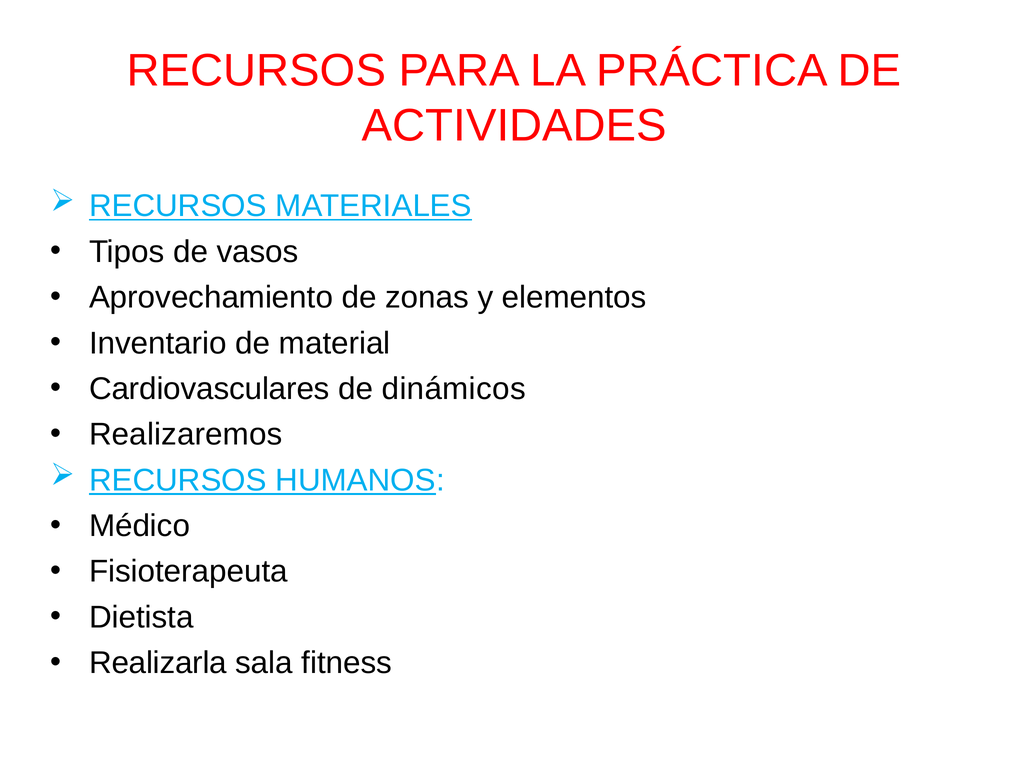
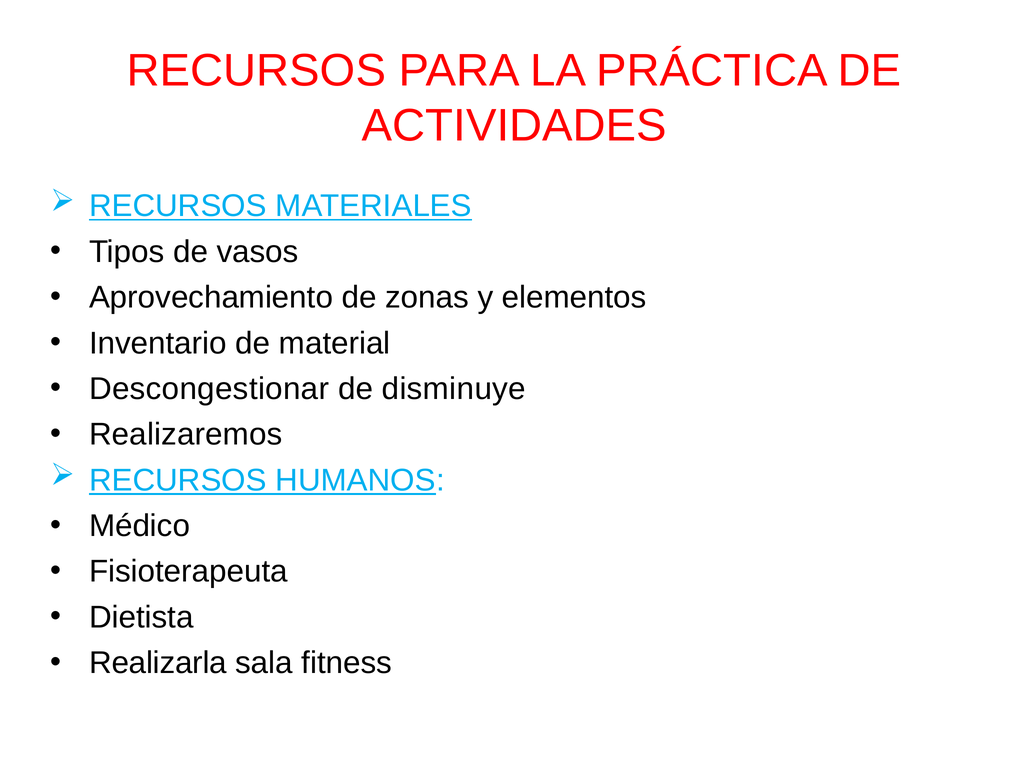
Cardiovasculares: Cardiovasculares -> Descongestionar (209, 389)
dinámicos: dinámicos -> disminuye (454, 389)
